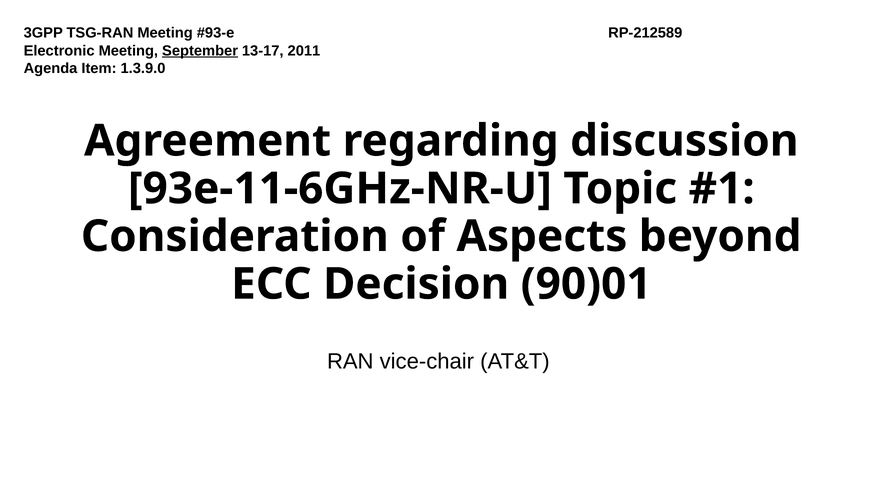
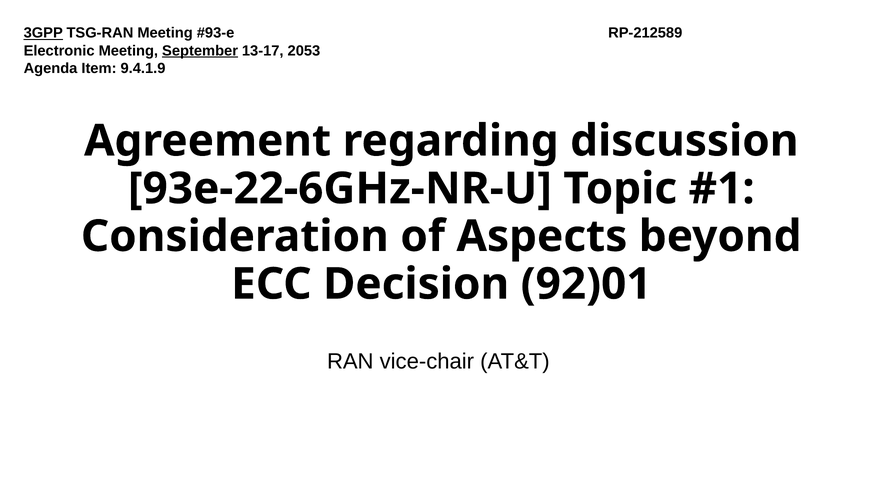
3GPP underline: none -> present (43, 33)
2011: 2011 -> 2053 (304, 51)
1.3.9.0: 1.3.9.0 -> 9.4.1.9 (143, 68)
93e-11-6GHz-NR-U: 93e-11-6GHz-NR-U -> 93e-22-6GHz-NR-U (340, 189)
90)01: 90)01 -> 92)01 (586, 284)
